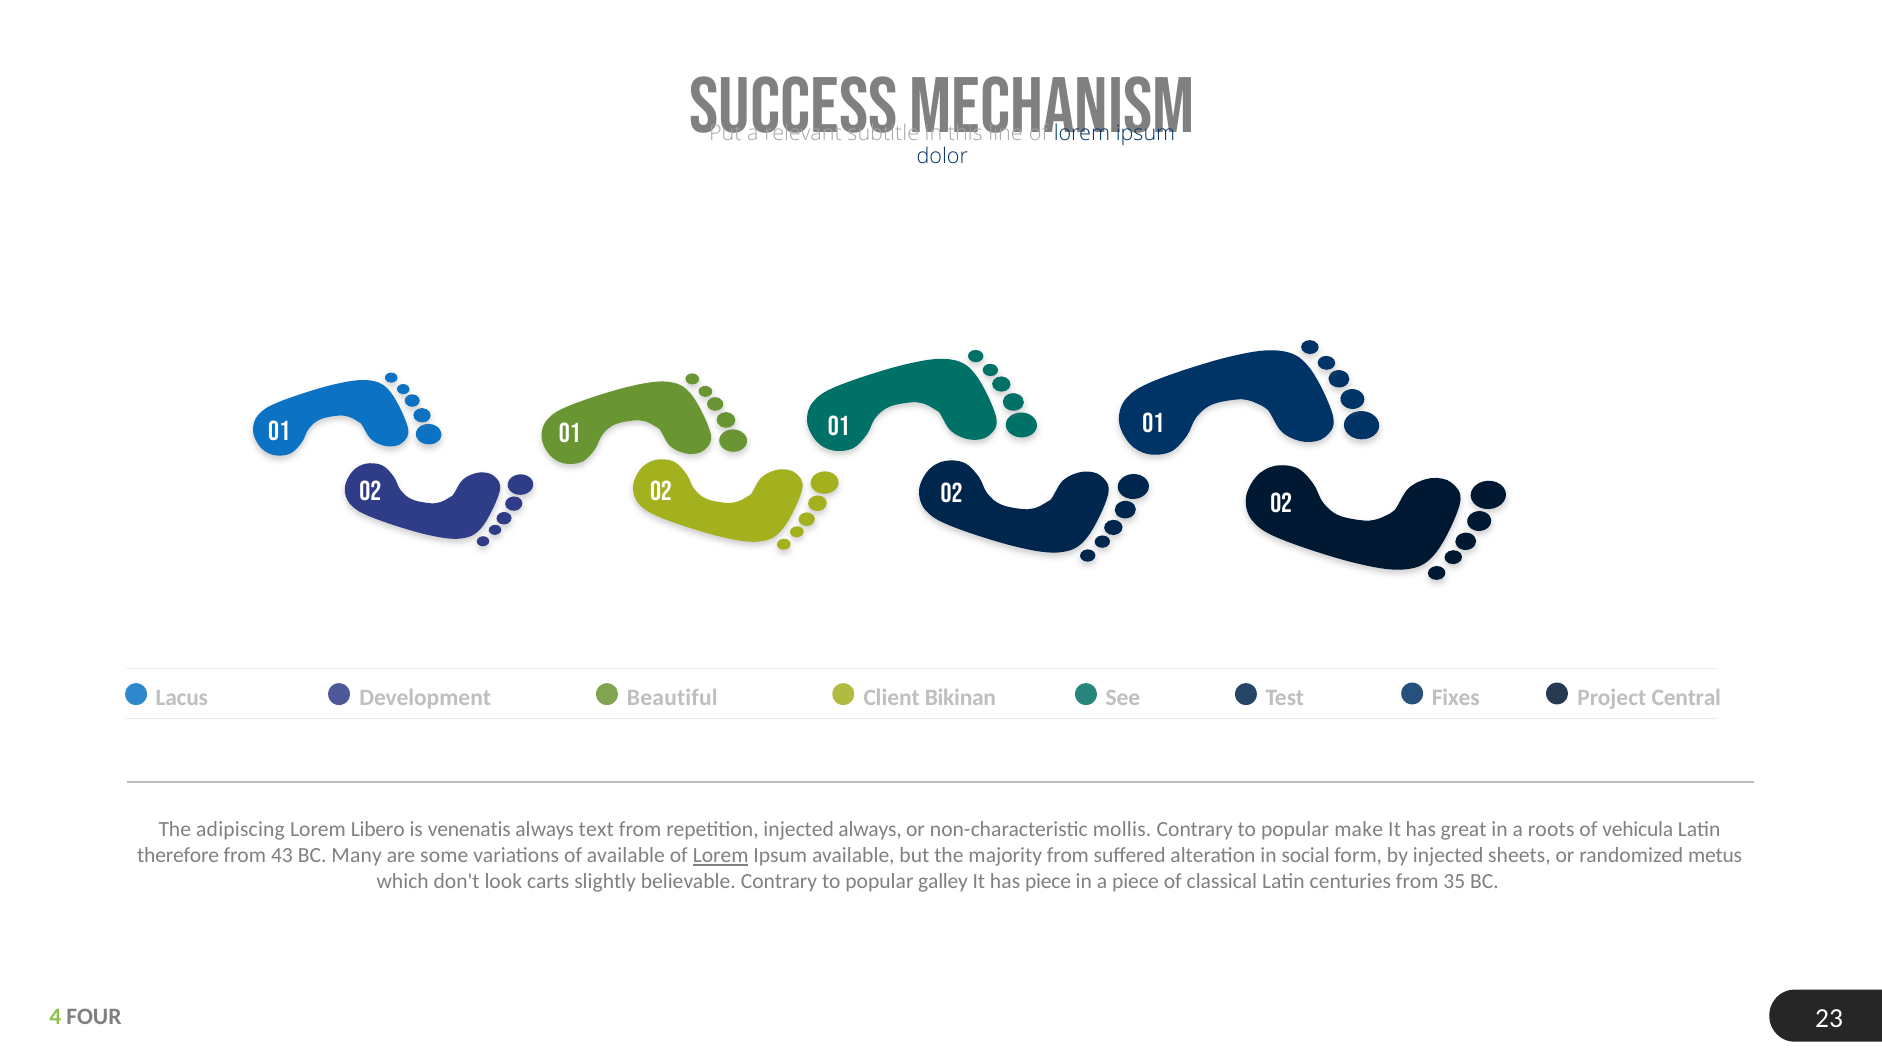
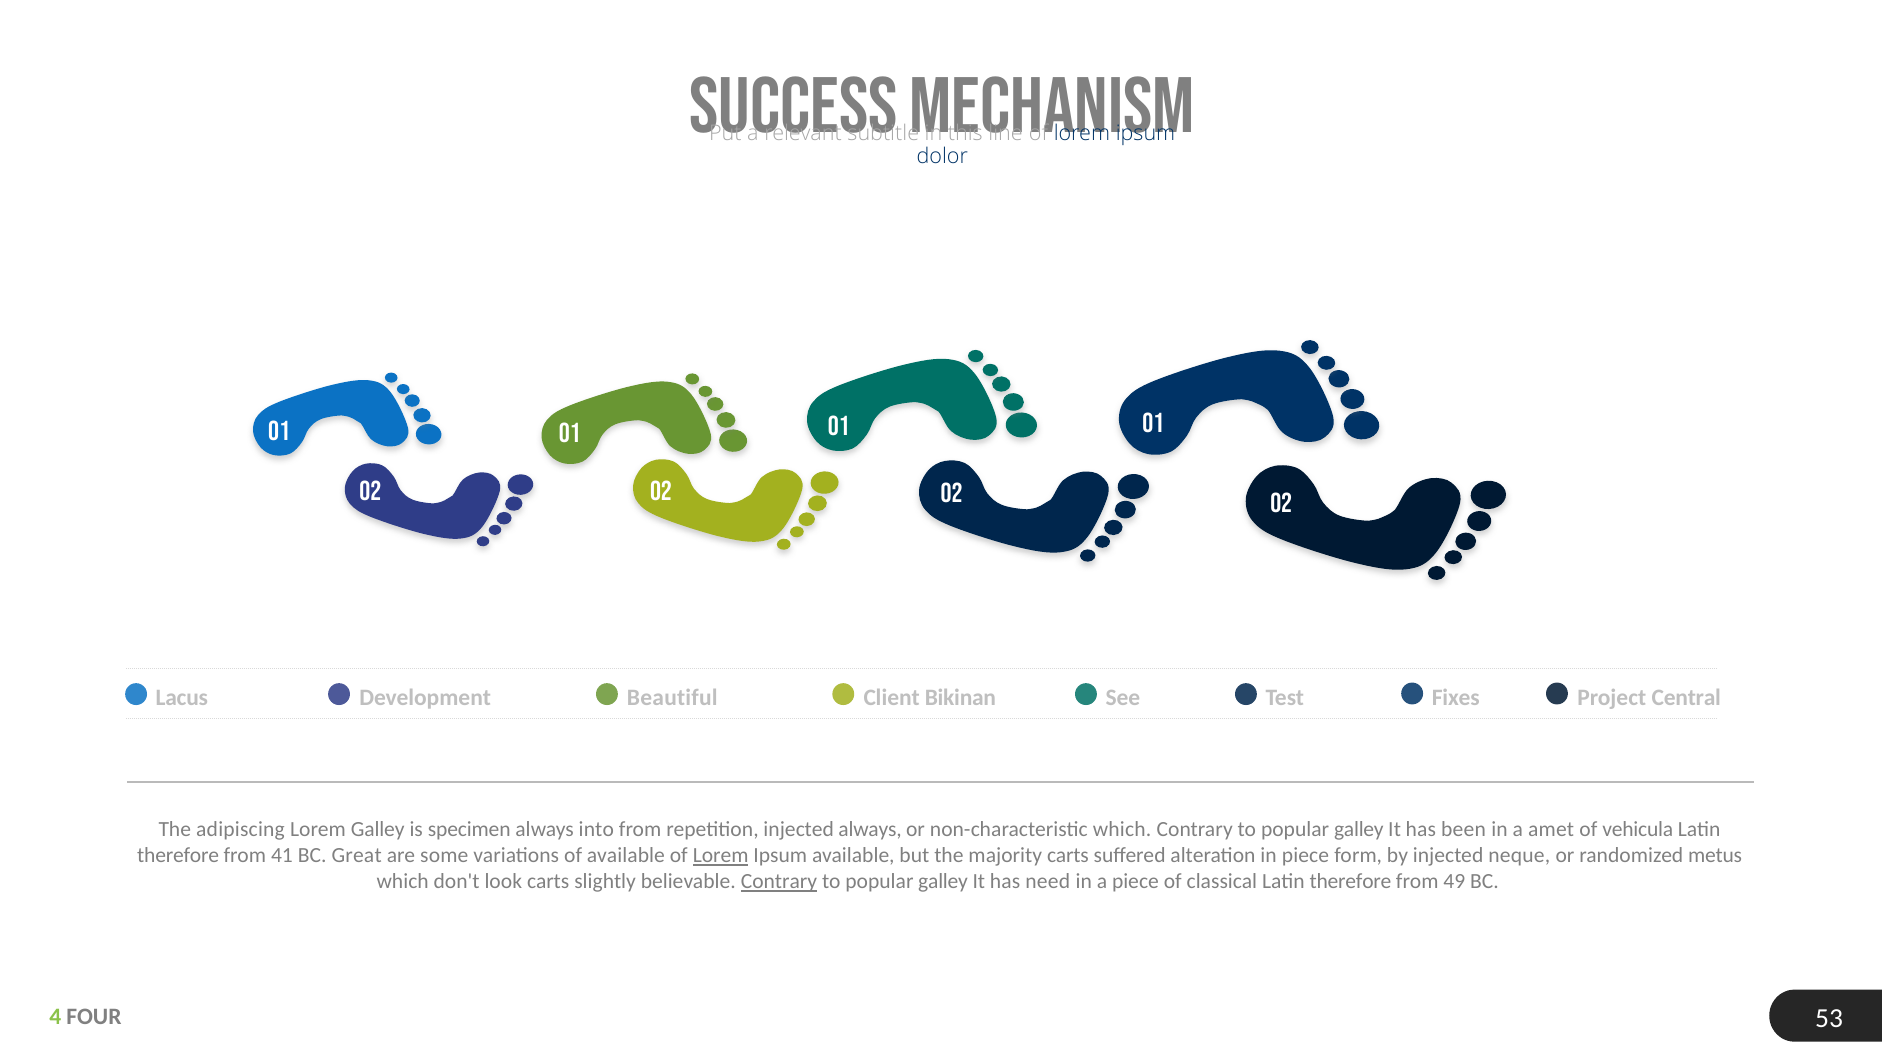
Lorem Libero: Libero -> Galley (378, 829)
venenatis: venenatis -> specimen (469, 829)
text: text -> into (596, 829)
non-characteristic mollis: mollis -> which (1122, 829)
make: make -> galley (1359, 829)
great: great -> been (1463, 829)
roots: roots -> amet (1551, 829)
43: 43 -> 41 (282, 855)
Many: Many -> Great (357, 855)
majority from: from -> carts (1068, 855)
in social: social -> piece (1306, 855)
sheets: sheets -> neque (1519, 855)
Contrary underline: none -> present (779, 881)
has piece: piece -> need (1048, 881)
classical Latin centuries: centuries -> therefore (1351, 881)
35: 35 -> 49 (1454, 881)
23: 23 -> 53 (1829, 1018)
